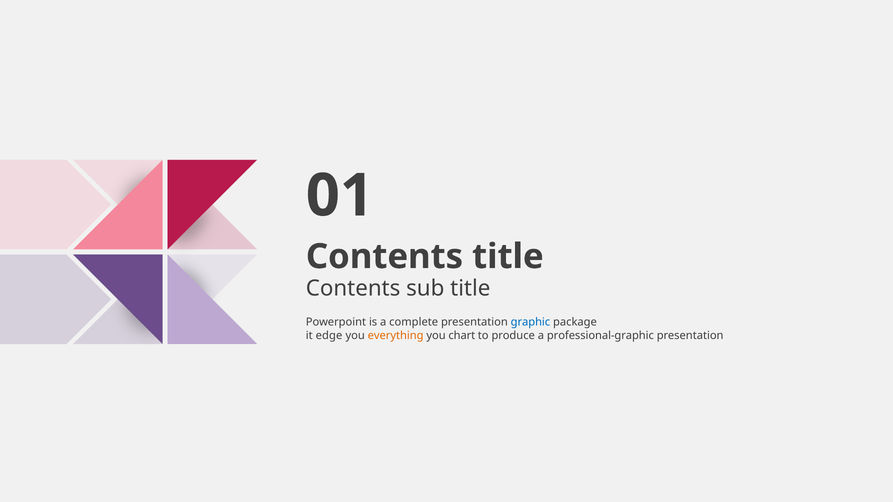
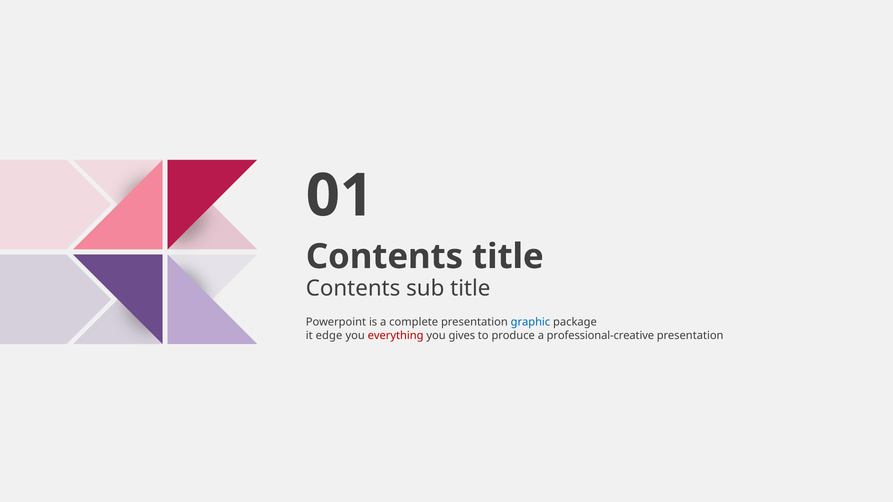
everything colour: orange -> red (396, 336)
chart: chart -> gives (462, 336)
professional-graphic: professional-graphic -> professional-creative (600, 336)
